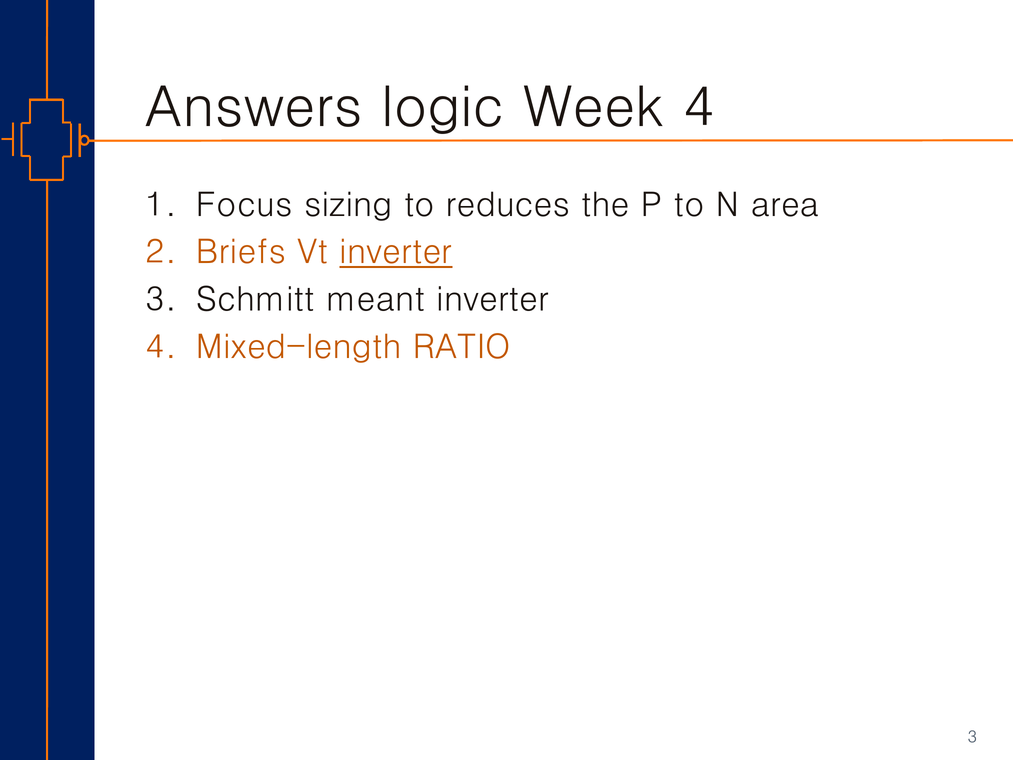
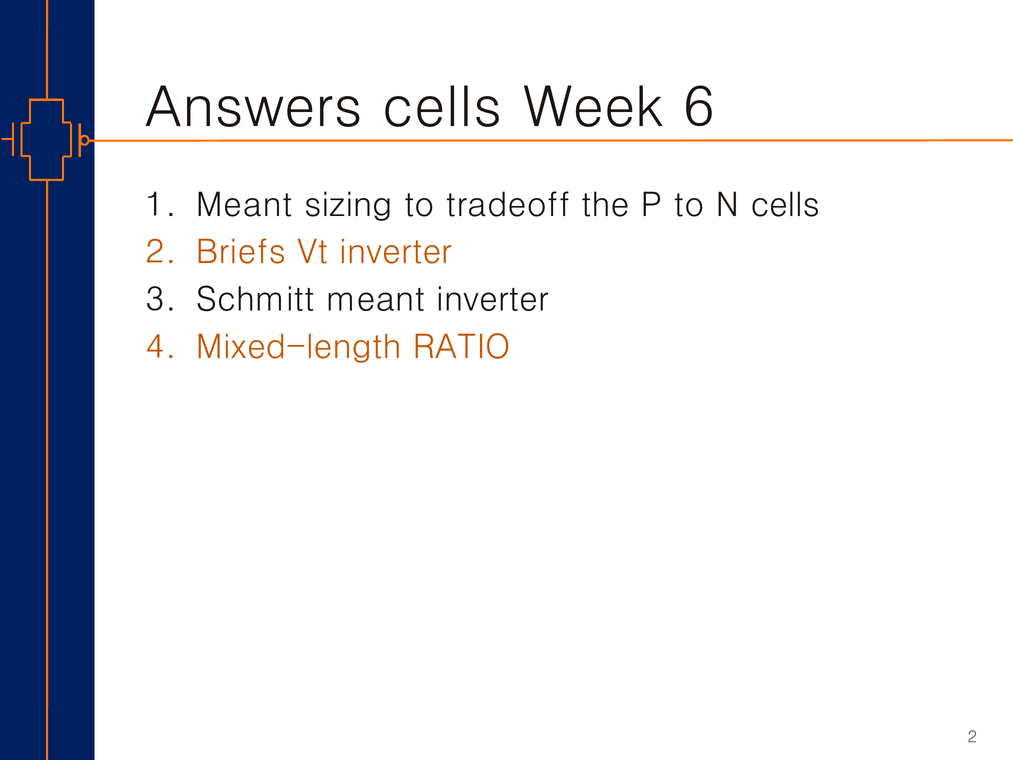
Answers logic: logic -> cells (442, 108)
Week 4: 4 -> 6 (699, 108)
Focus: Focus -> Meant (244, 205)
reduces: reduces -> tradeoff (508, 205)
N area: area -> cells (785, 205)
inverter underline: present -> none (396, 252)
3: 3 -> 2 (972, 737)
